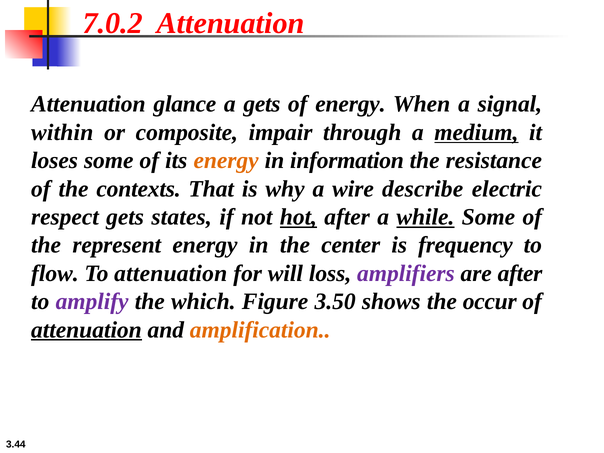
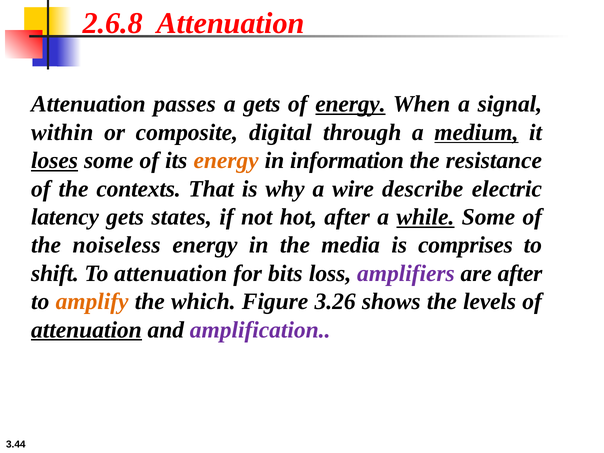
7.0.2: 7.0.2 -> 2.6.8 (113, 23)
glance: glance -> passes (185, 104)
energy underline: none -> present (350, 104)
impair: impair -> digital (280, 132)
loses underline: none -> present (55, 161)
respect: respect -> latency (65, 217)
hot underline: present -> none (298, 217)
represent: represent -> noiseless (117, 245)
center: center -> media (351, 245)
frequency: frequency -> comprises (465, 245)
flow: flow -> shift (55, 273)
will: will -> bits (285, 273)
amplify colour: purple -> orange (92, 302)
3.50: 3.50 -> 3.26 (335, 302)
occur: occur -> levels (490, 302)
amplification colour: orange -> purple (260, 330)
